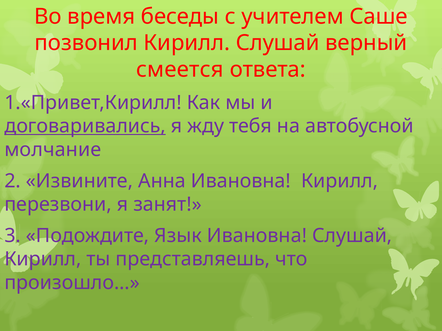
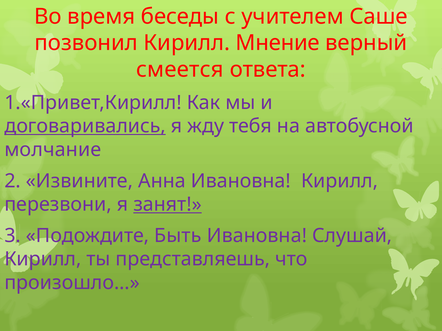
Кирилл Слушай: Слушай -> Мнение (278, 43)
занят underline: none -> present (168, 205)
Язык: Язык -> Быть (178, 236)
